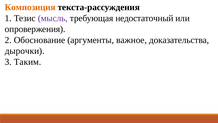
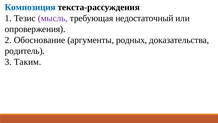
Композиция colour: orange -> blue (30, 7)
важное: важное -> родных (132, 40)
дырочки: дырочки -> родитель (25, 51)
